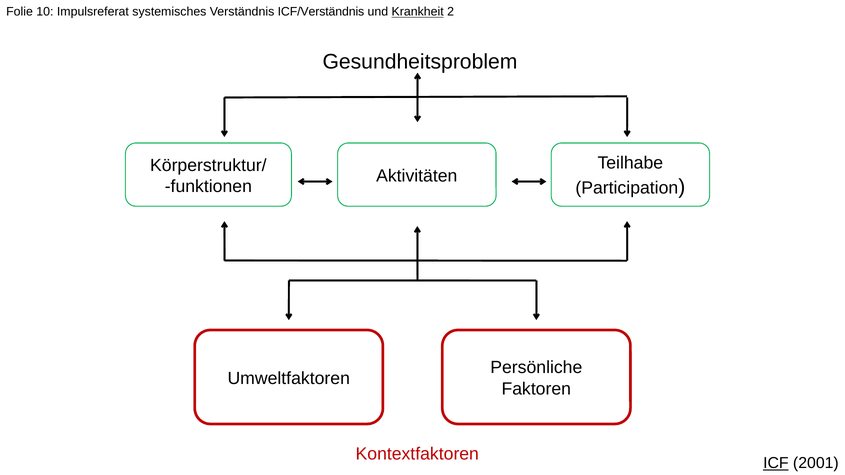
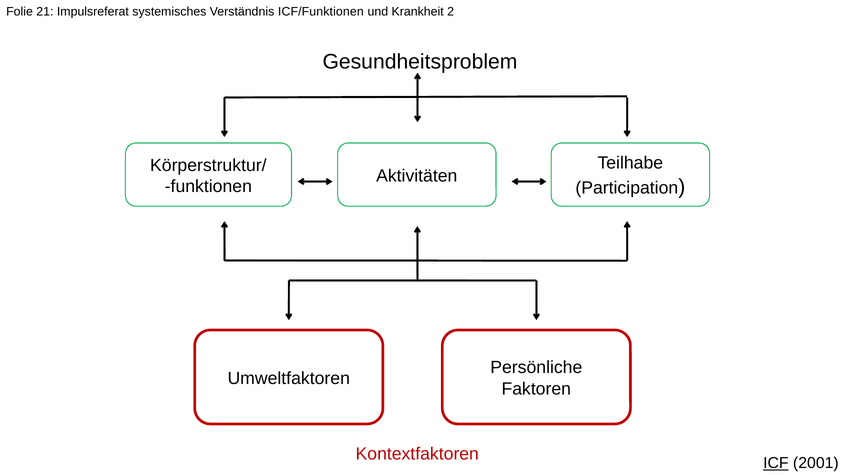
10: 10 -> 21 (45, 12)
ICF/Verständnis: ICF/Verständnis -> ICF/Funktionen (321, 12)
Krankheit underline: present -> none (418, 12)
